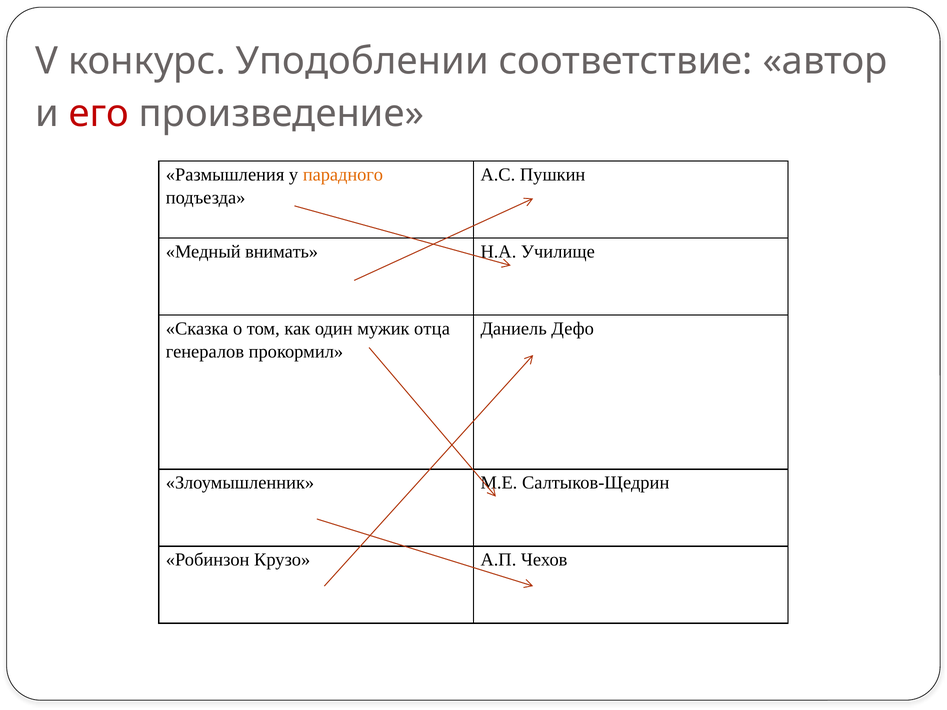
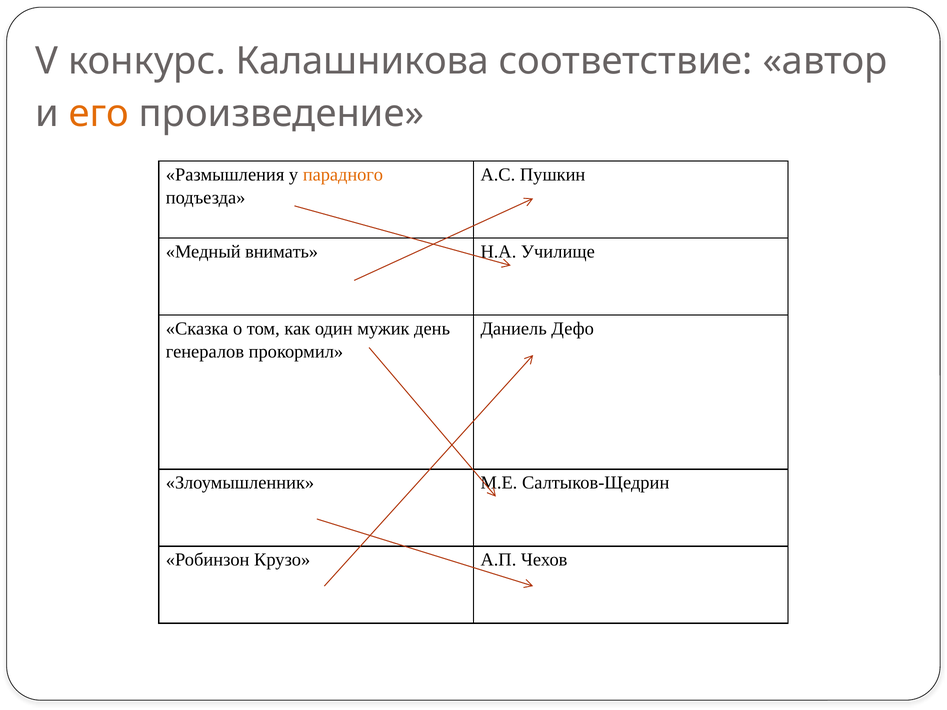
Уподоблении: Уподоблении -> Калашникова (362, 61)
его colour: red -> orange (99, 114)
отца: отца -> день (432, 329)
